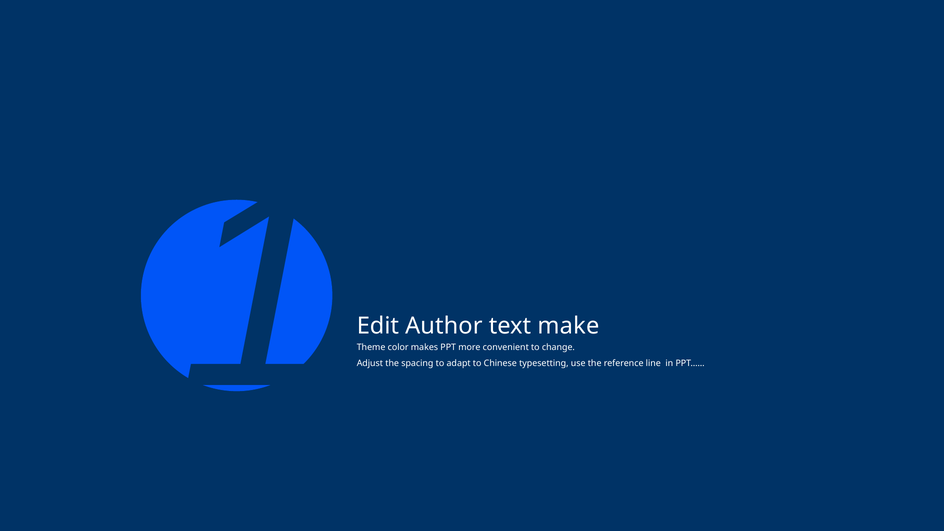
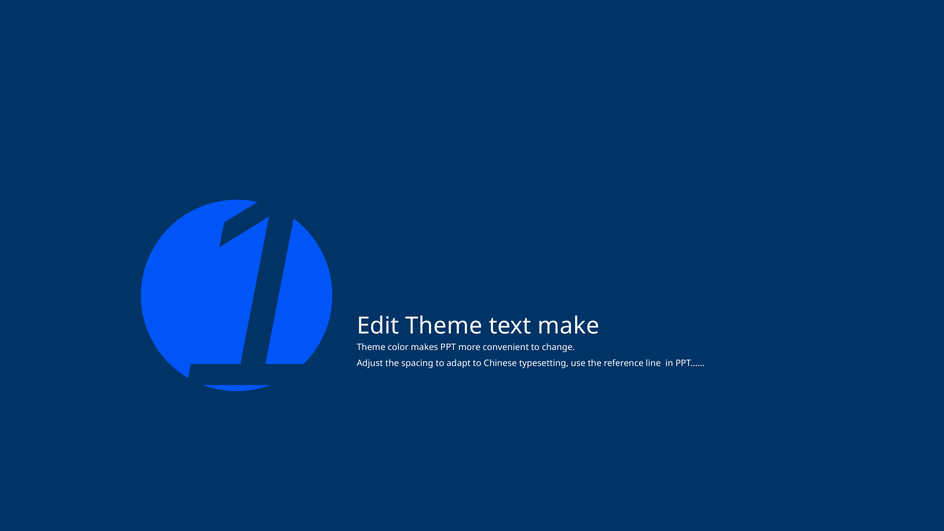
Edit Author: Author -> Theme (444, 326)
